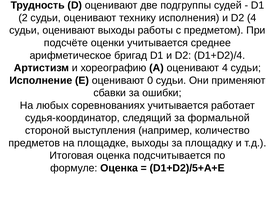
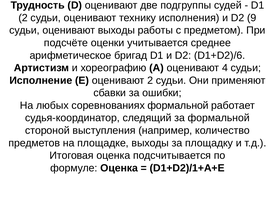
D2 4: 4 -> 9 (252, 18)
D1+D2)/4: D1+D2)/4 -> D1+D2)/6 (220, 55)
оценивают 0: 0 -> 2 (150, 80)
соревнованиях учитывается: учитывается -> формальной (178, 105)
D1+D2)/5+A+E: D1+D2)/5+A+E -> D1+D2)/1+A+E (187, 168)
